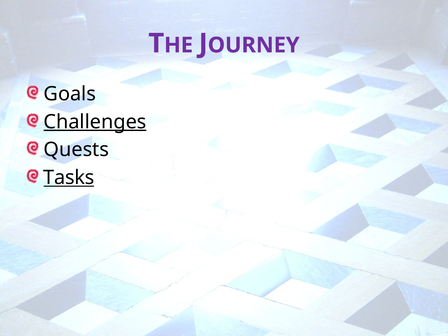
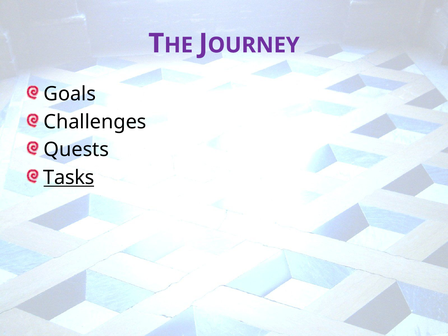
Challenges underline: present -> none (95, 122)
